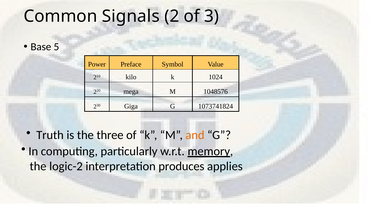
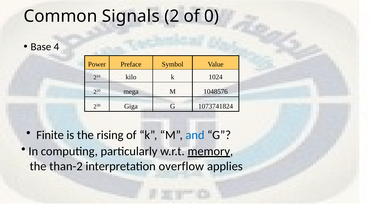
3: 3 -> 0 (212, 16)
5: 5 -> 4 (56, 47)
Truth: Truth -> Finite (50, 135)
three: three -> rising (110, 135)
and colour: orange -> blue (195, 135)
logic-2: logic-2 -> than-2 (66, 166)
produces: produces -> overflow (181, 166)
